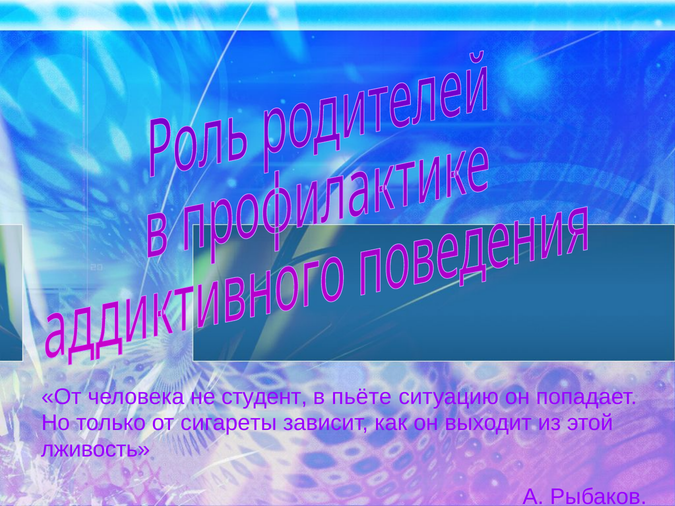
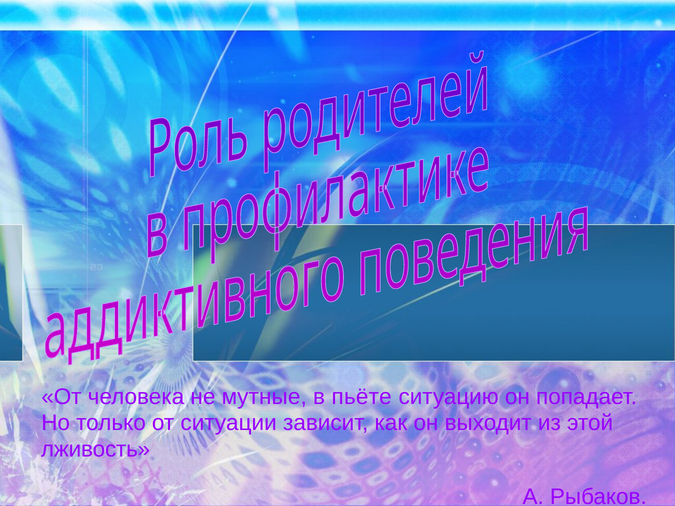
студент: студент -> мутные (264, 397)
сигареты: сигареты -> ситуации (229, 423)
